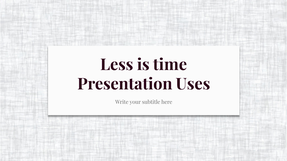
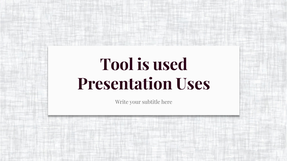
Less: Less -> Tool (117, 65)
time: time -> used (170, 65)
